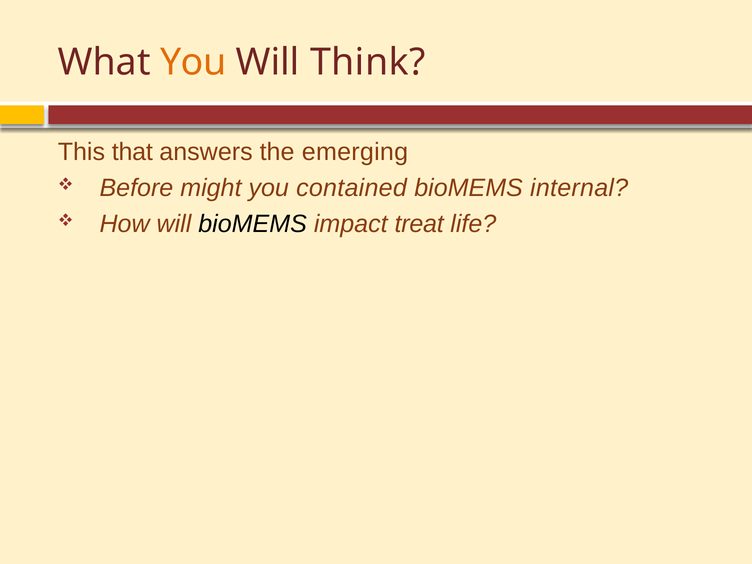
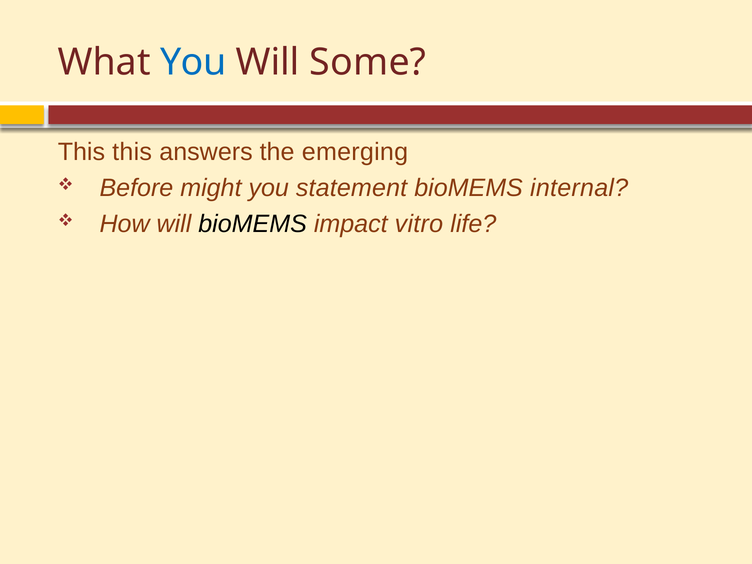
You colour: orange -> blue (193, 62)
Think: Think -> Some (368, 62)
This that: that -> this (132, 152)
contained: contained -> statement (352, 188)
treat: treat -> vitro (419, 224)
